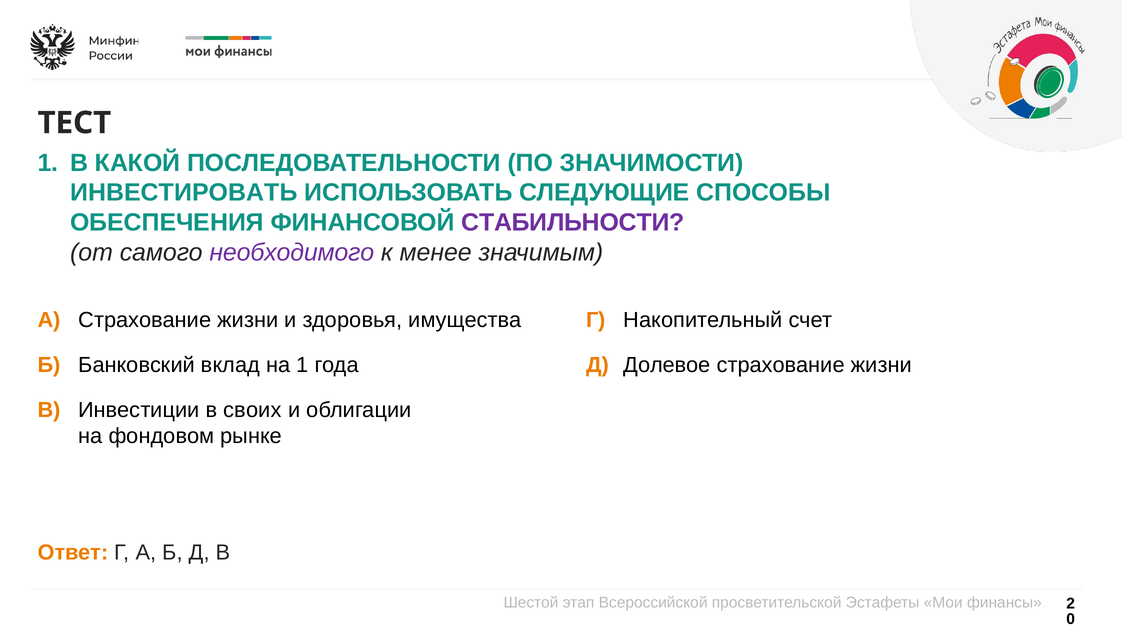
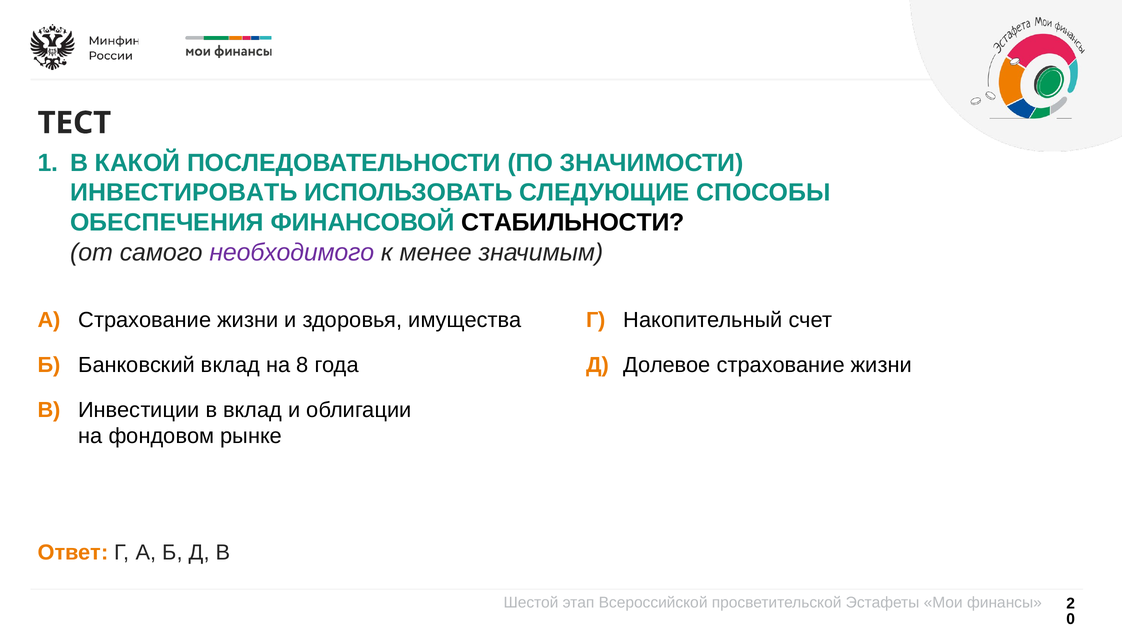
СТАБИЛЬНОСТИ colour: purple -> black (573, 223)
на 1: 1 -> 8 (303, 365)
в своих: своих -> вклад (253, 410)
